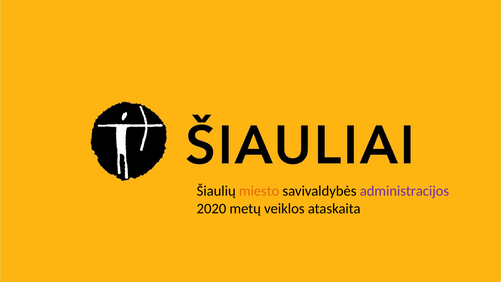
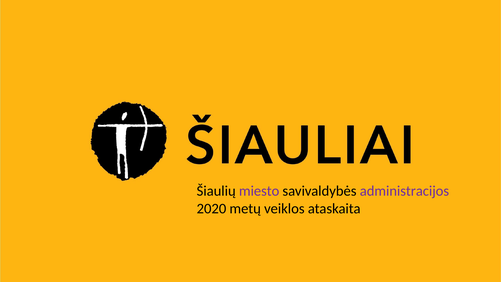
miesto colour: orange -> purple (259, 191)
